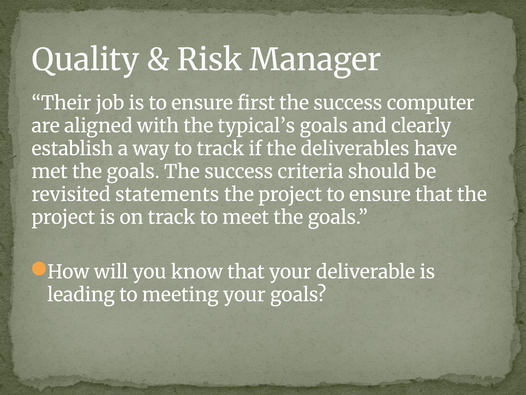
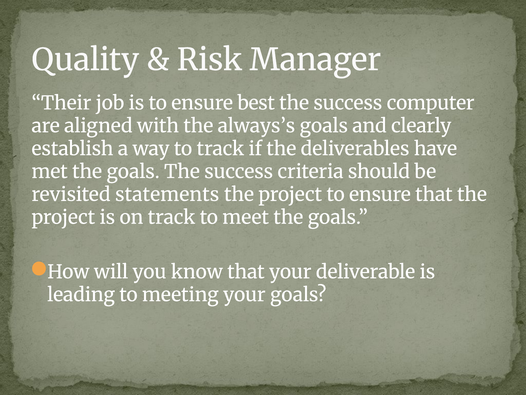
first: first -> best (256, 103)
typical’s: typical’s -> always’s (256, 126)
